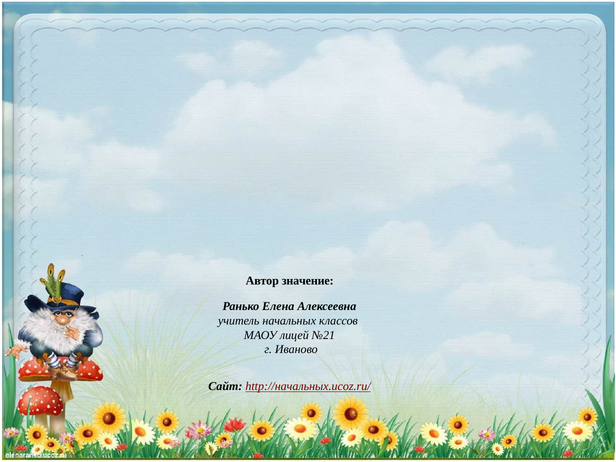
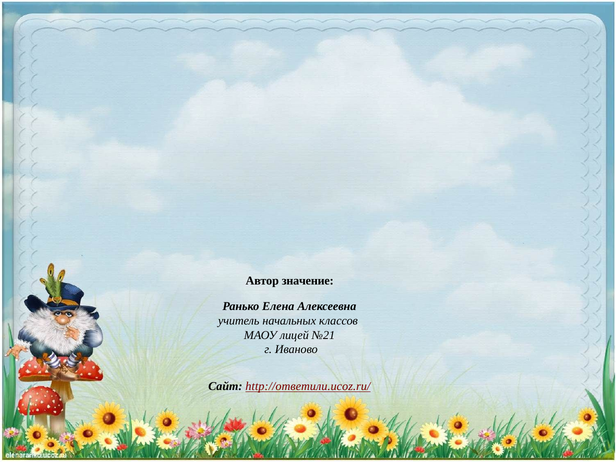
http://начальных.ucoz.ru/: http://начальных.ucoz.ru/ -> http://ответили.ucoz.ru/ (308, 387)
